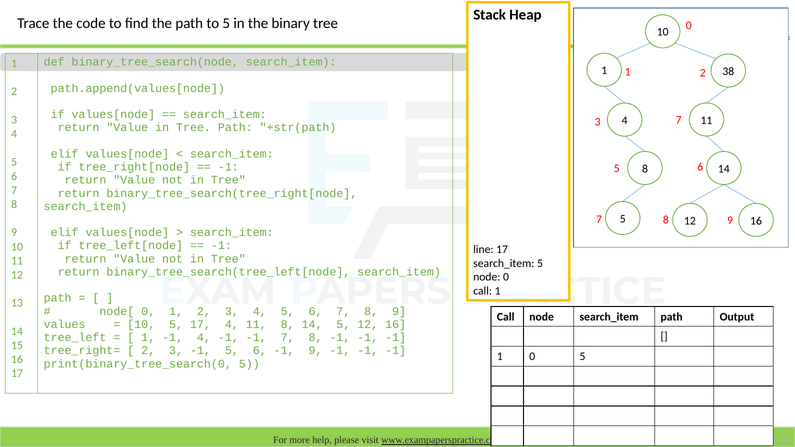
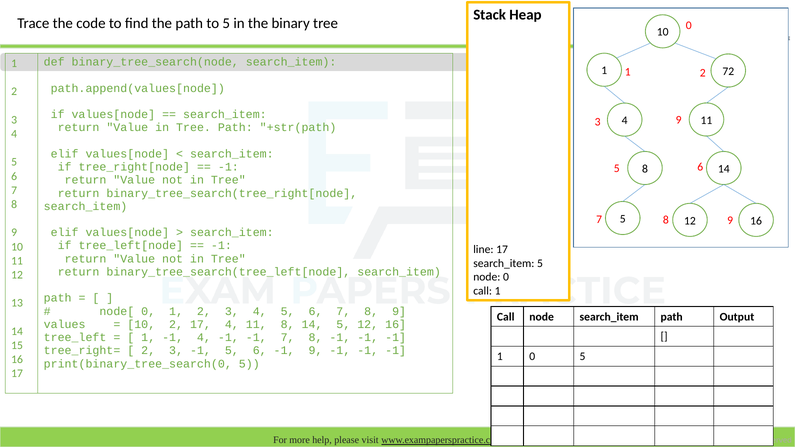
38: 38 -> 72 (728, 71)
3 7: 7 -> 9 (679, 120)
10 5: 5 -> 2 (176, 324)
